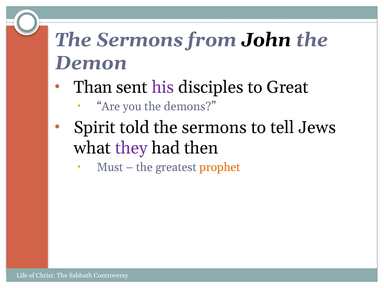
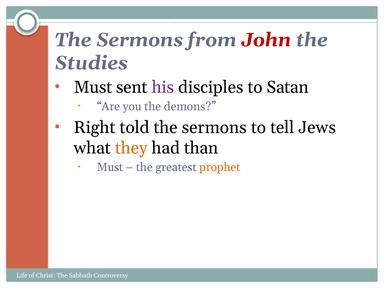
John colour: black -> red (266, 40)
Demon: Demon -> Studies (91, 63)
Than: Than -> Must (93, 87)
Great: Great -> Satan (288, 87)
Spirit: Spirit -> Right (95, 128)
they colour: purple -> orange (131, 148)
then: then -> than (201, 148)
